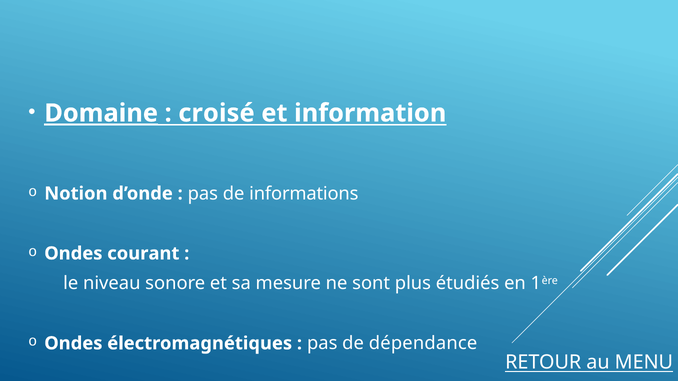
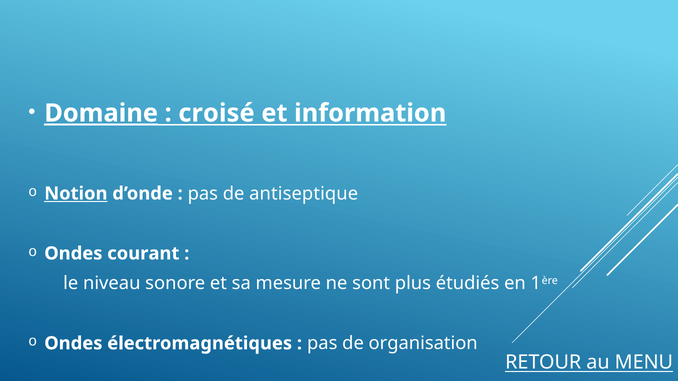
Notion underline: none -> present (76, 194)
informations: informations -> antiseptique (304, 194)
dépendance: dépendance -> organisation (423, 344)
